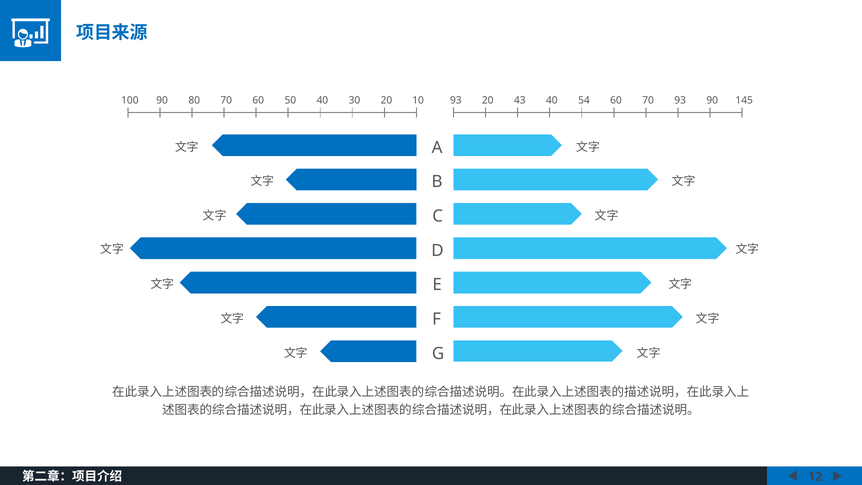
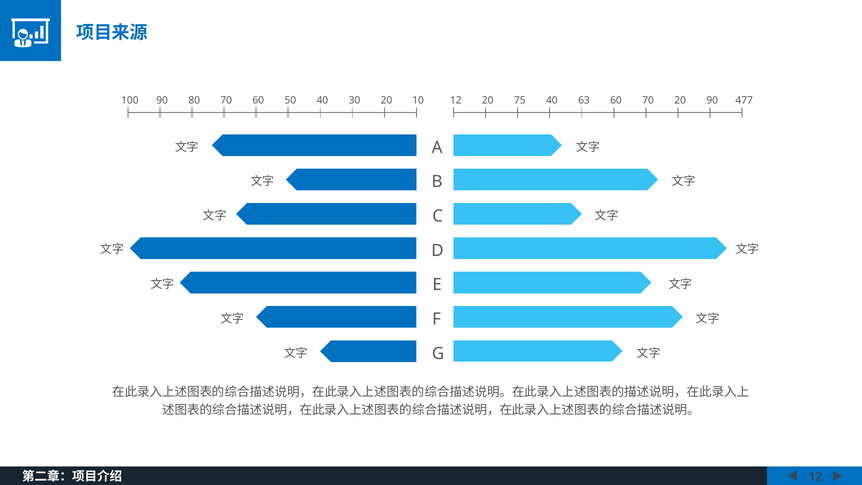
100 93: 93 -> 12 (456, 100)
43: 43 -> 75 (520, 100)
54: 54 -> 63 (584, 100)
70 93: 93 -> 20 (680, 100)
145: 145 -> 477 (744, 100)
